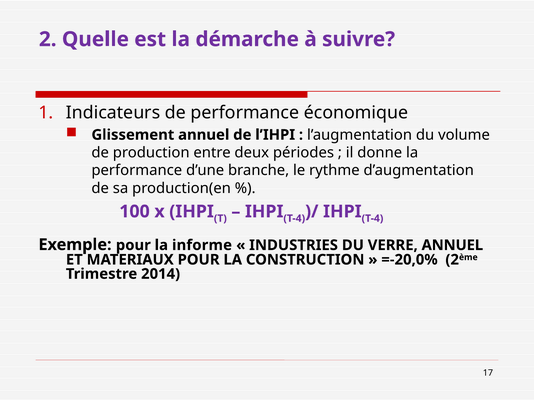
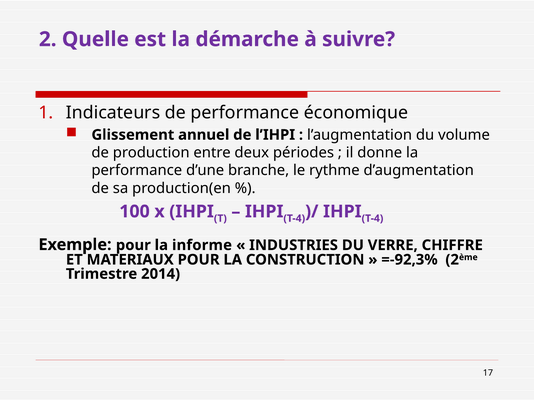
VERRE ANNUEL: ANNUEL -> CHIFFRE (452, 245)
=-20,0%: =-20,0% -> =-92,3% (409, 260)
